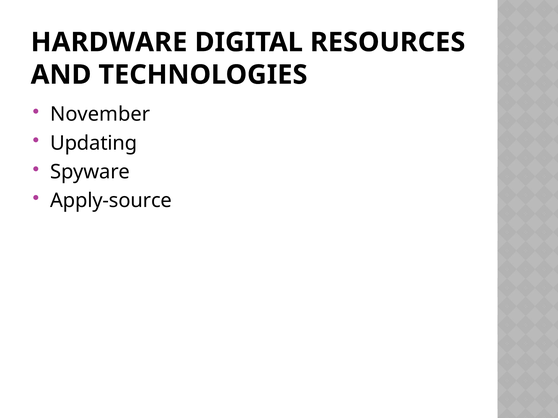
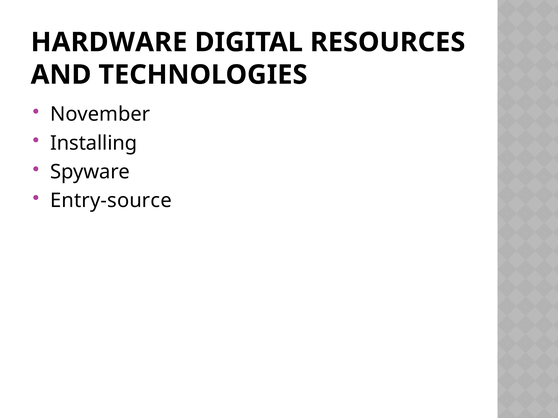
Updating: Updating -> Installing (94, 143)
Apply-source: Apply-source -> Entry-source (111, 201)
